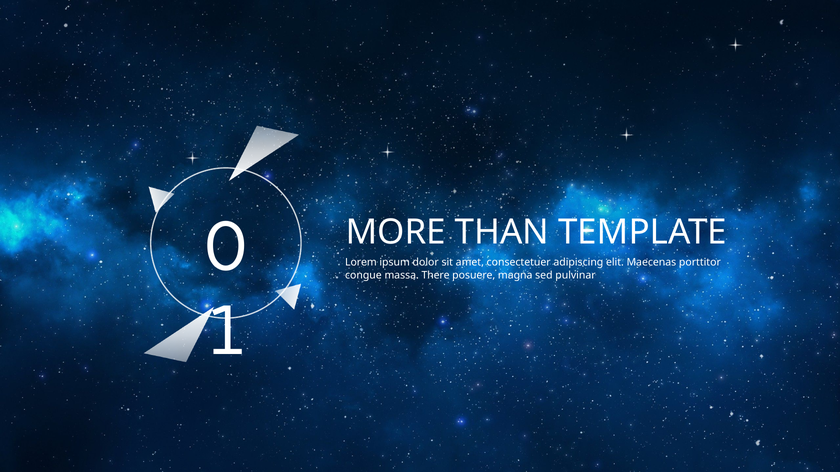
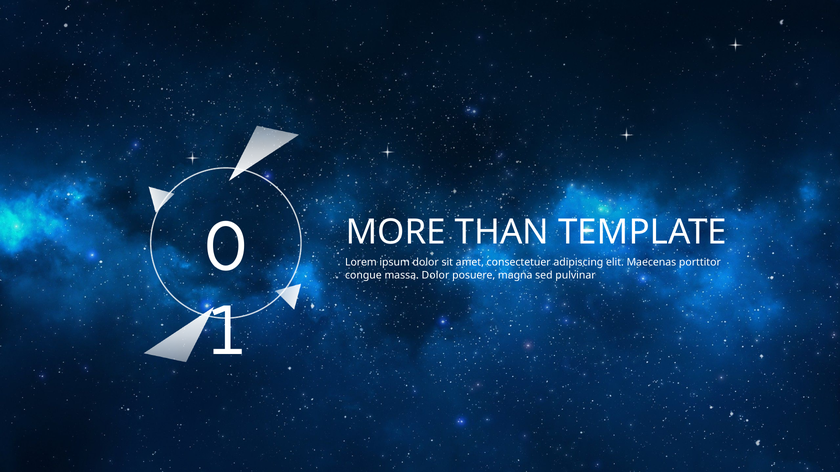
massa There: There -> Dolor (435, 275)
